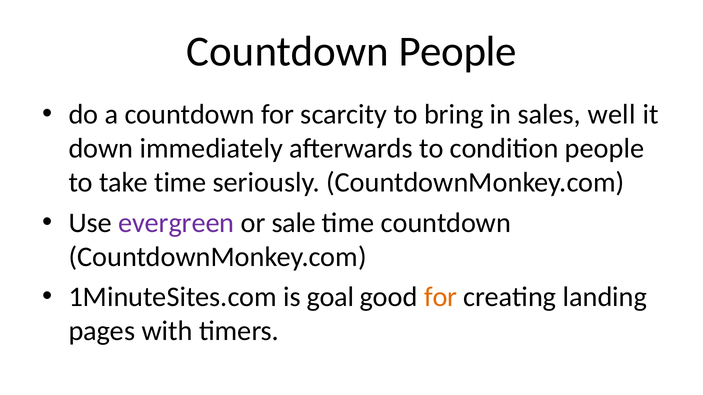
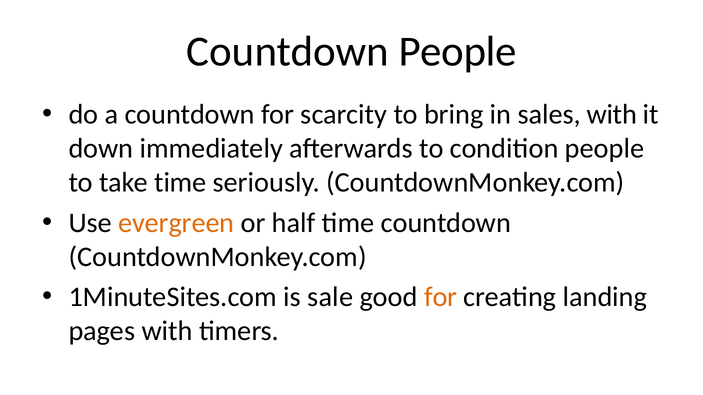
sales well: well -> with (612, 115)
evergreen colour: purple -> orange (176, 223)
sale: sale -> half (294, 223)
goal: goal -> sale (330, 297)
